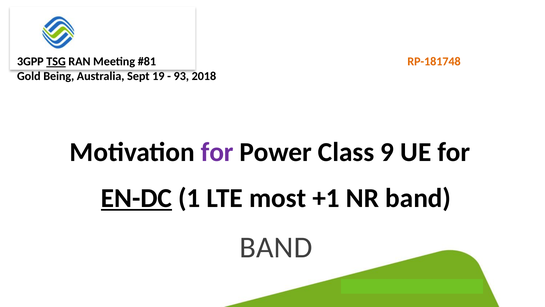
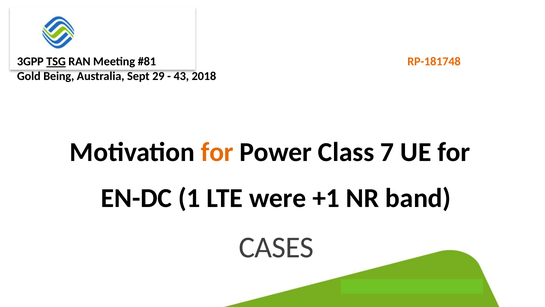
19: 19 -> 29 (158, 76)
93: 93 -> 43 (181, 76)
for colour: purple -> orange (217, 152)
9: 9 -> 7 (387, 152)
EN-DC underline: present -> none (136, 198)
most: most -> were (278, 198)
BAND: BAND -> CASES (276, 247)
